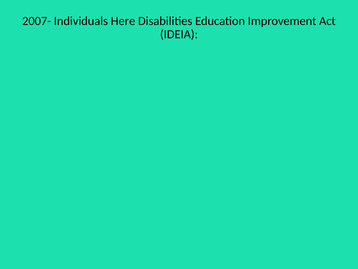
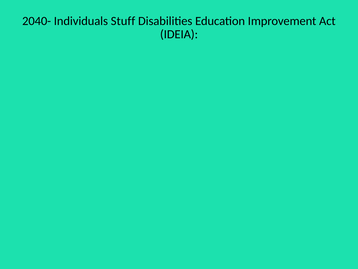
2007-: 2007- -> 2040- (37, 21)
Here: Here -> Stuff (123, 21)
